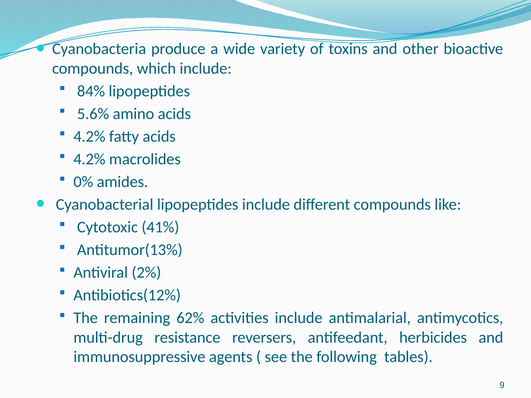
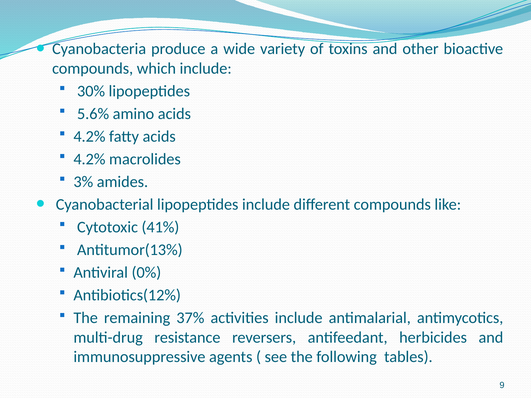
84%: 84% -> 30% (91, 91)
0%: 0% -> 3% (83, 182)
2%: 2% -> 0% (146, 273)
62%: 62% -> 37% (190, 318)
